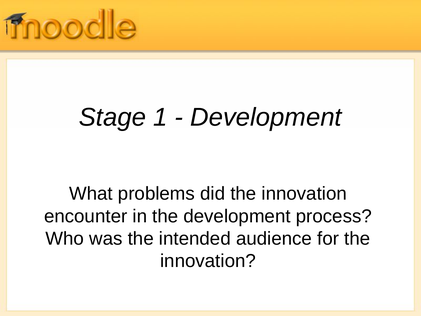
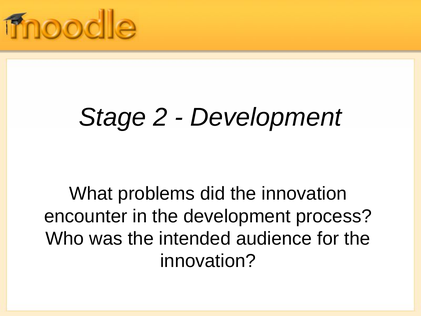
1: 1 -> 2 (160, 117)
